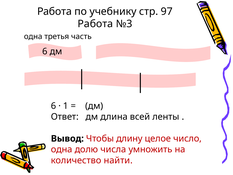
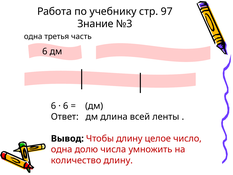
Работа: Работа -> Знание (95, 24)
1: 1 -> 6 (66, 106)
количество найти: найти -> длину (118, 160)
